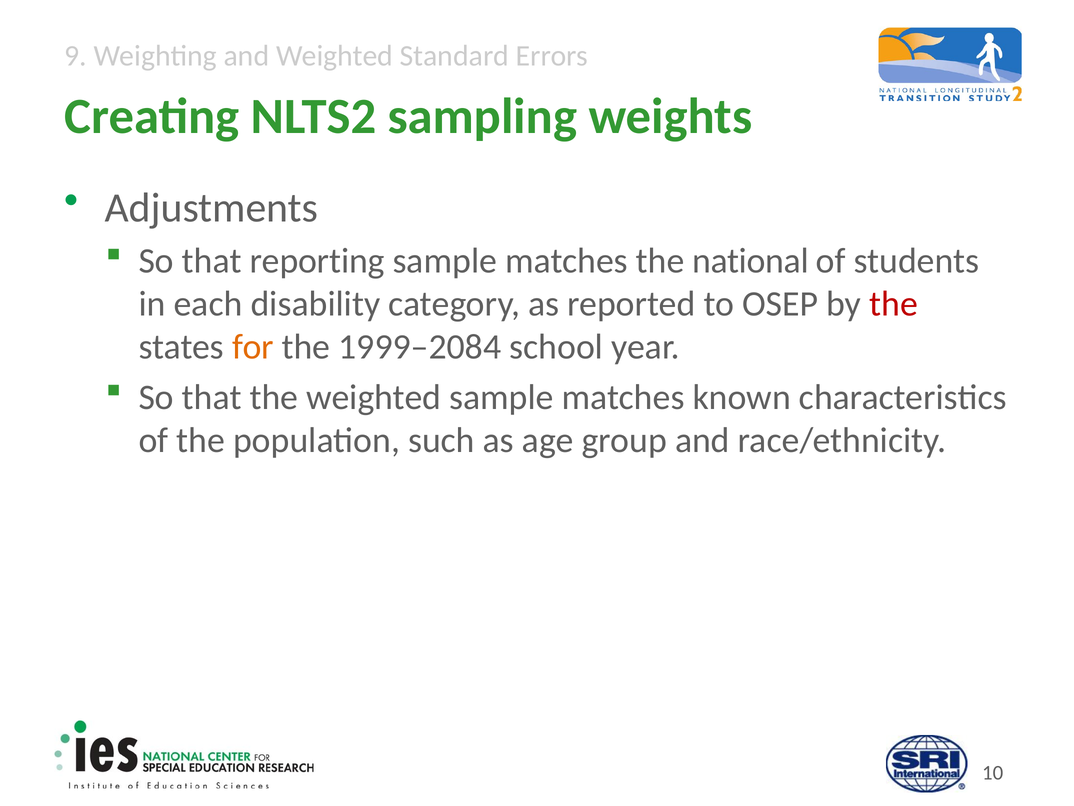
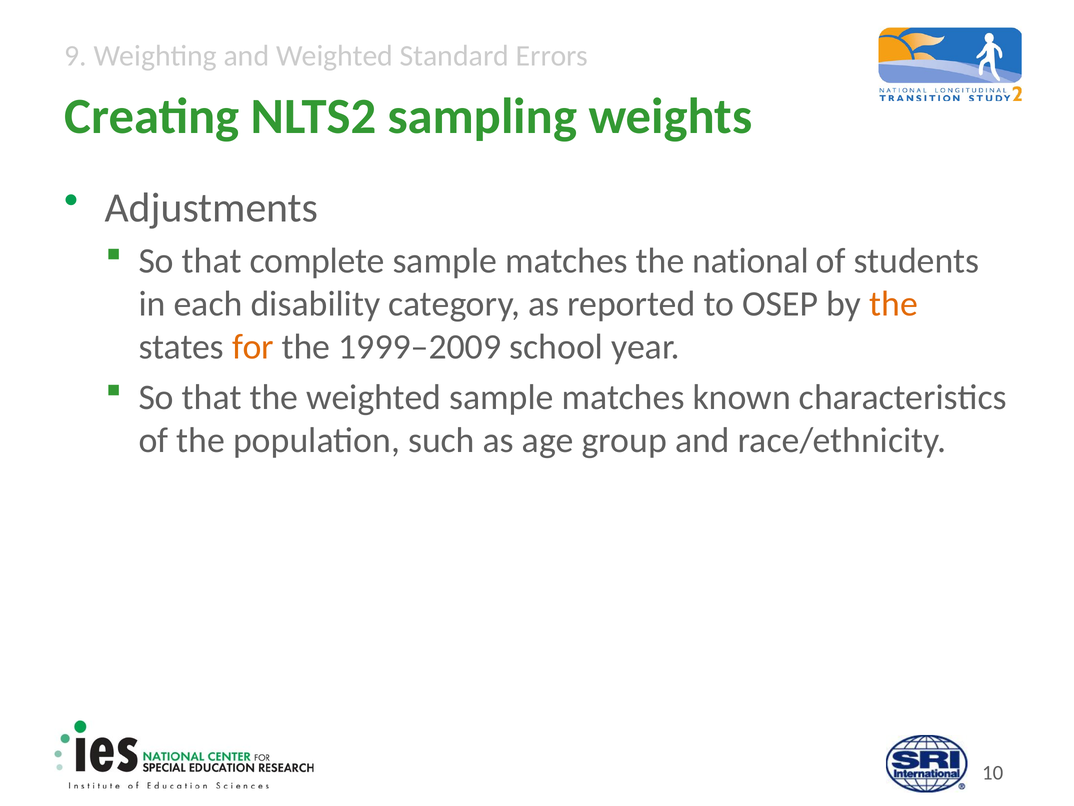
reporting: reporting -> complete (317, 261)
the colour: red -> orange (894, 304)
1999–2084: 1999–2084 -> 1999–2009 (420, 347)
